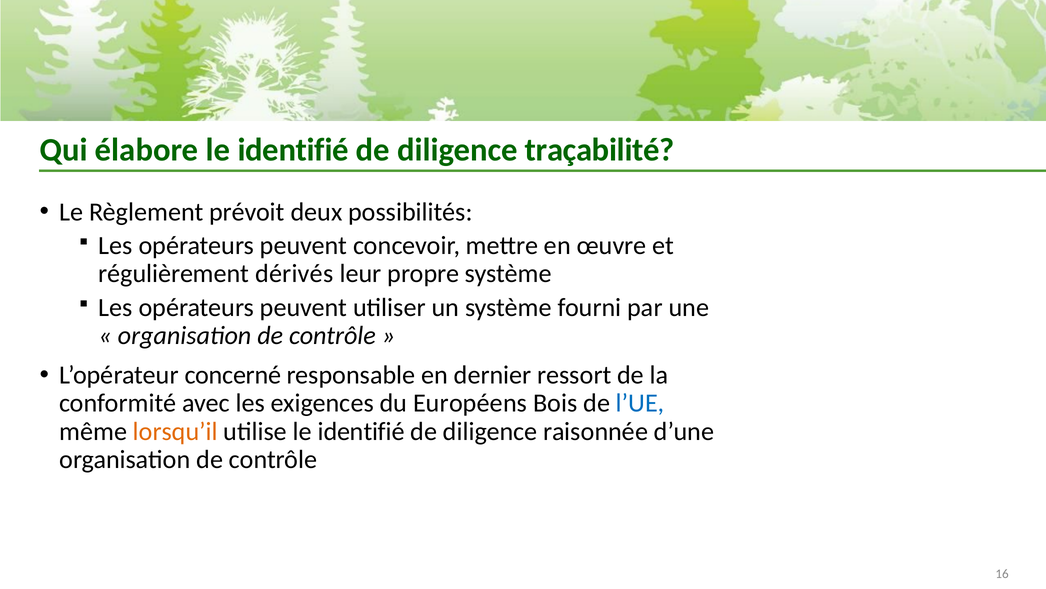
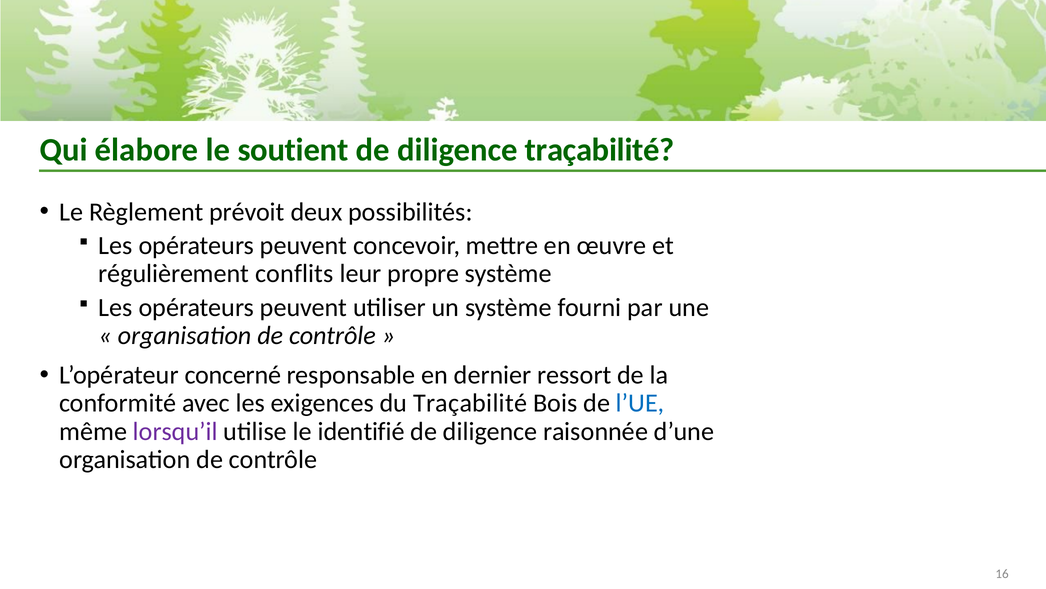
élabore le identifié: identifié -> soutient (293, 150)
dérivés: dérivés -> conflits (294, 274)
du Européens: Européens -> Traçabilité (470, 403)
lorsqu’il colour: orange -> purple (175, 431)
